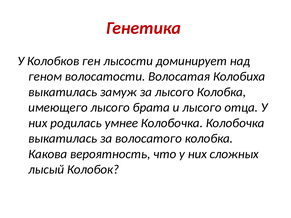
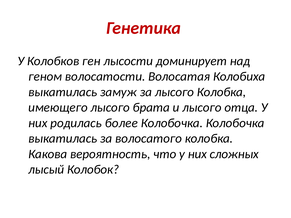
умнее: умнее -> более (121, 123)
